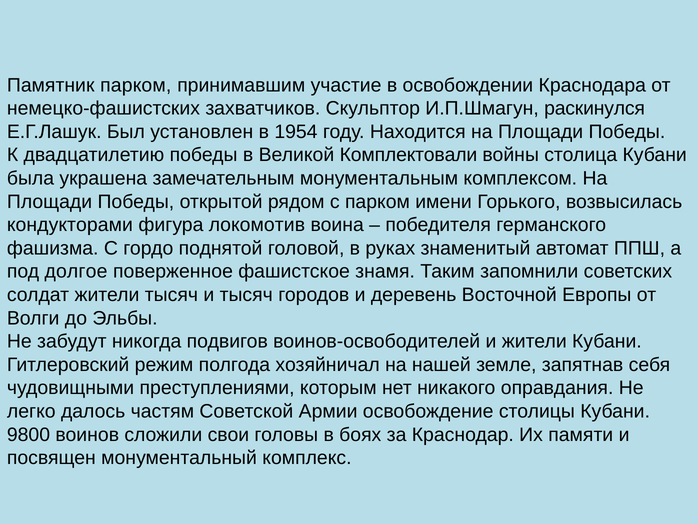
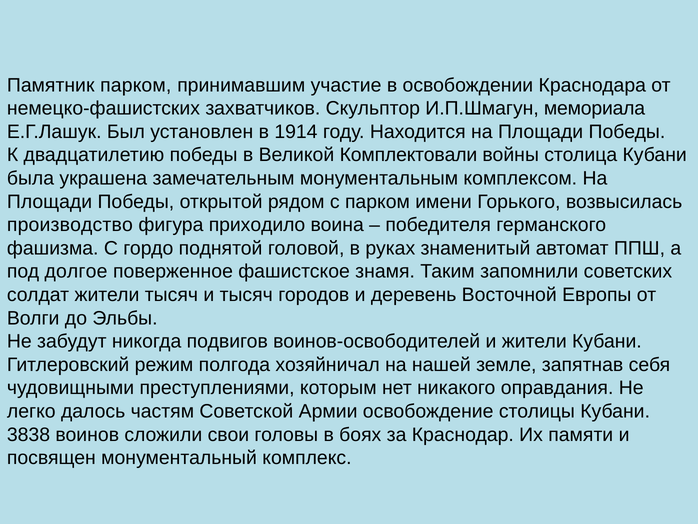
раскинулся: раскинулся -> мемориала (595, 108)
1954: 1954 -> 1914 (296, 132)
кондукторами: кондукторами -> производство (70, 225)
локомотив: локомотив -> приходило (257, 225)
9800: 9800 -> 3838 (29, 434)
